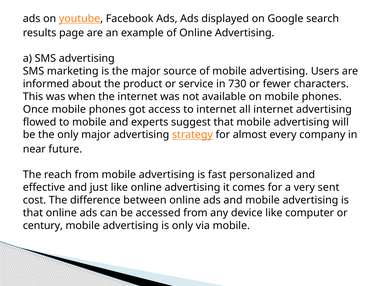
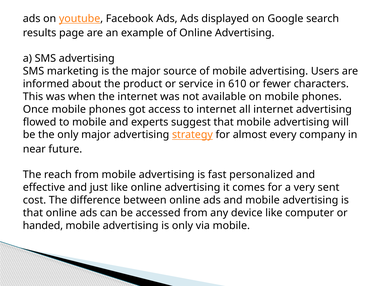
730: 730 -> 610 (237, 84)
century: century -> handed (43, 226)
